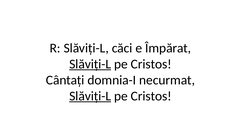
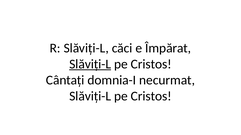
Slăviți-L underline: present -> none (90, 96)
